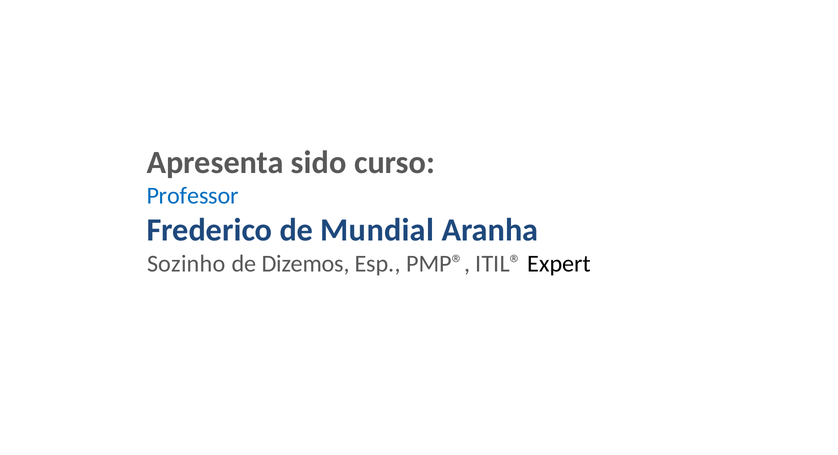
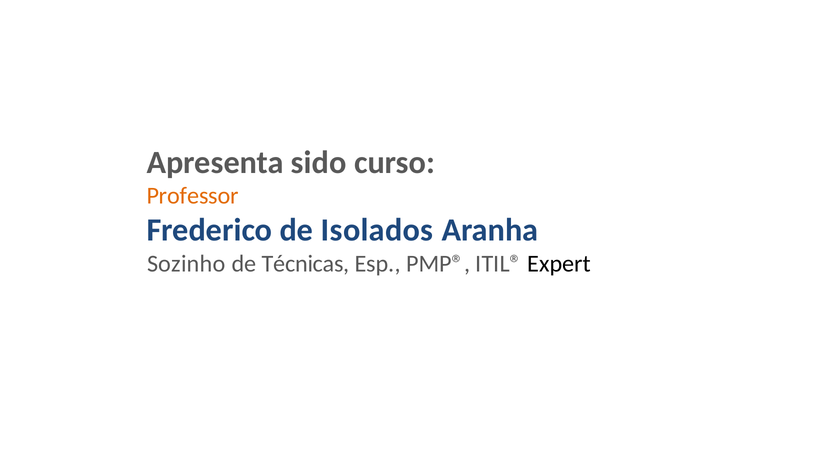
Professor colour: blue -> orange (193, 195)
Mundial: Mundial -> Isolados (377, 230)
Dizemos: Dizemos -> Técnicas (306, 263)
